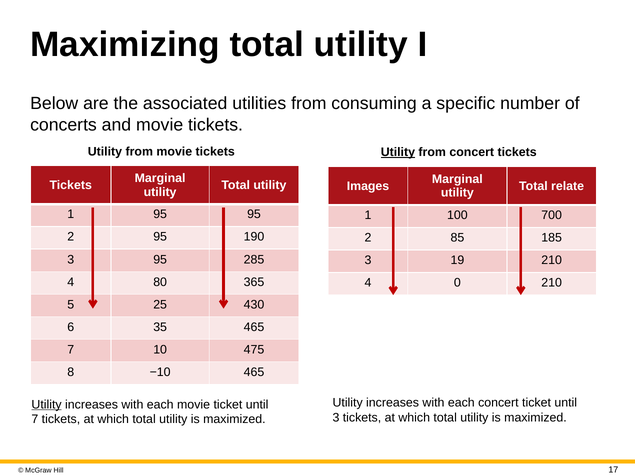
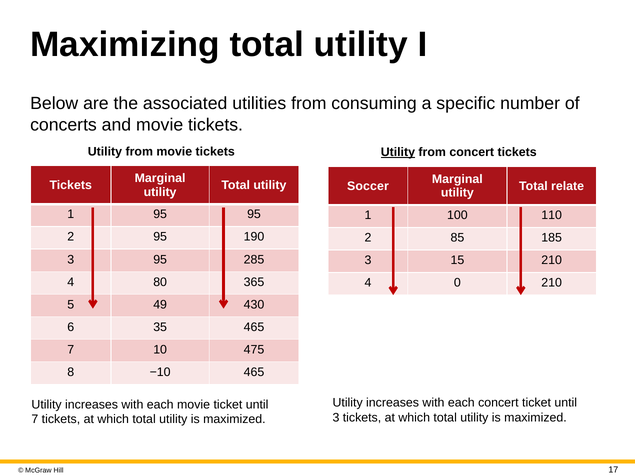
Images: Images -> Soccer (368, 186)
700: 700 -> 110 (552, 215)
19: 19 -> 15 (457, 260)
25: 25 -> 49 (160, 305)
Utility underline: present -> none (47, 405)
